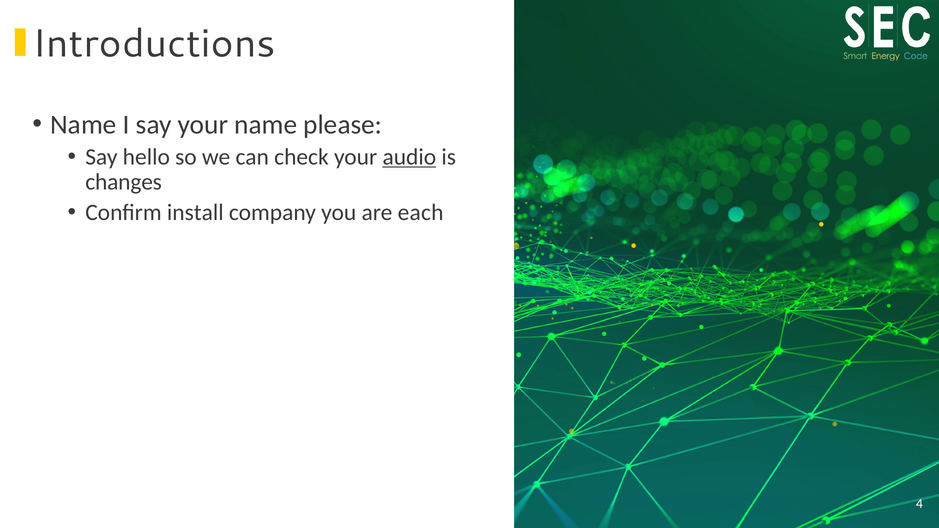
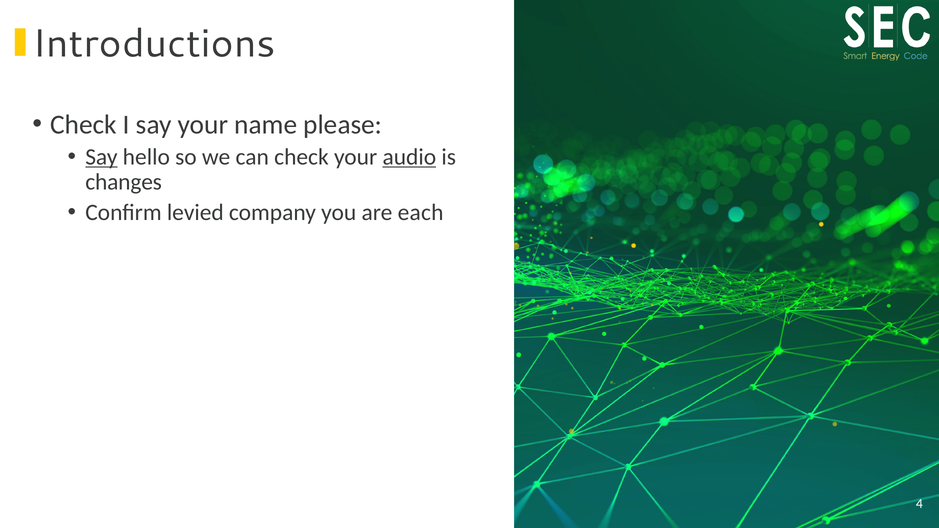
Name: Name -> Check (83, 125)
Say underline: none -> present (101, 157)
install: install -> levied (195, 212)
